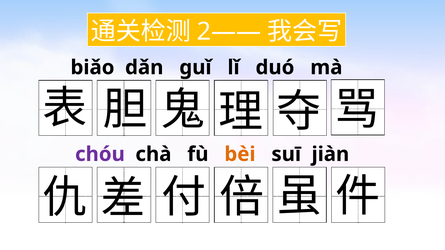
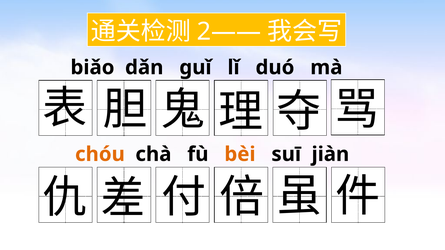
chóu colour: purple -> orange (100, 154)
